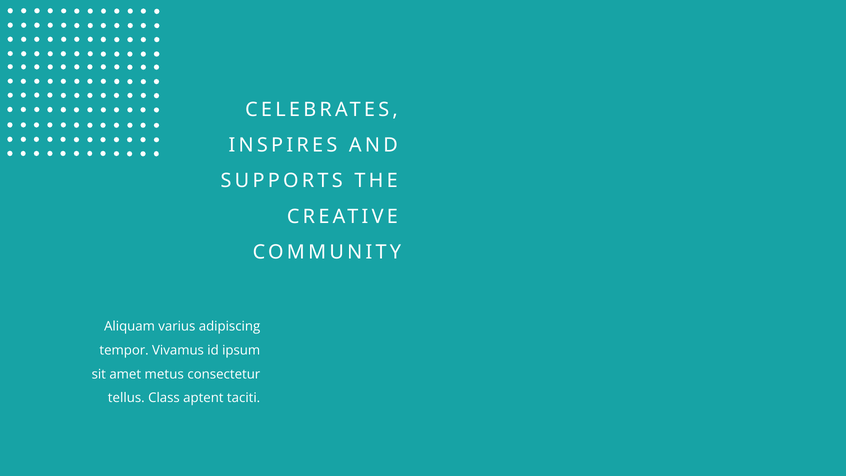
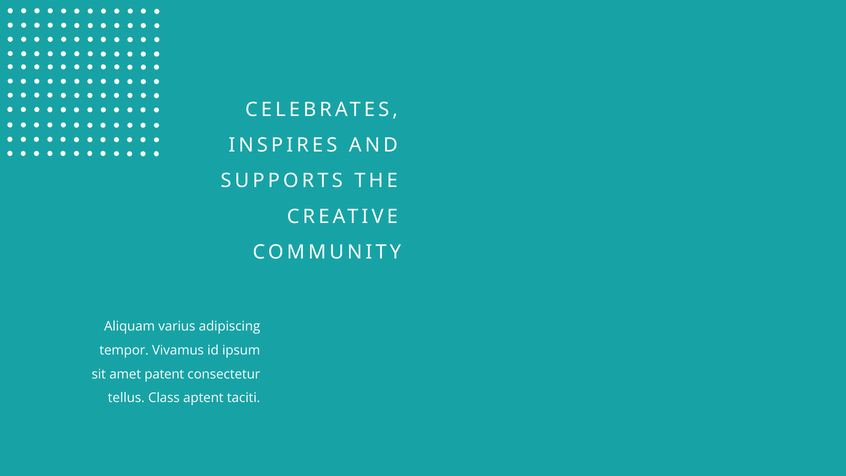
metus: metus -> patent (164, 374)
